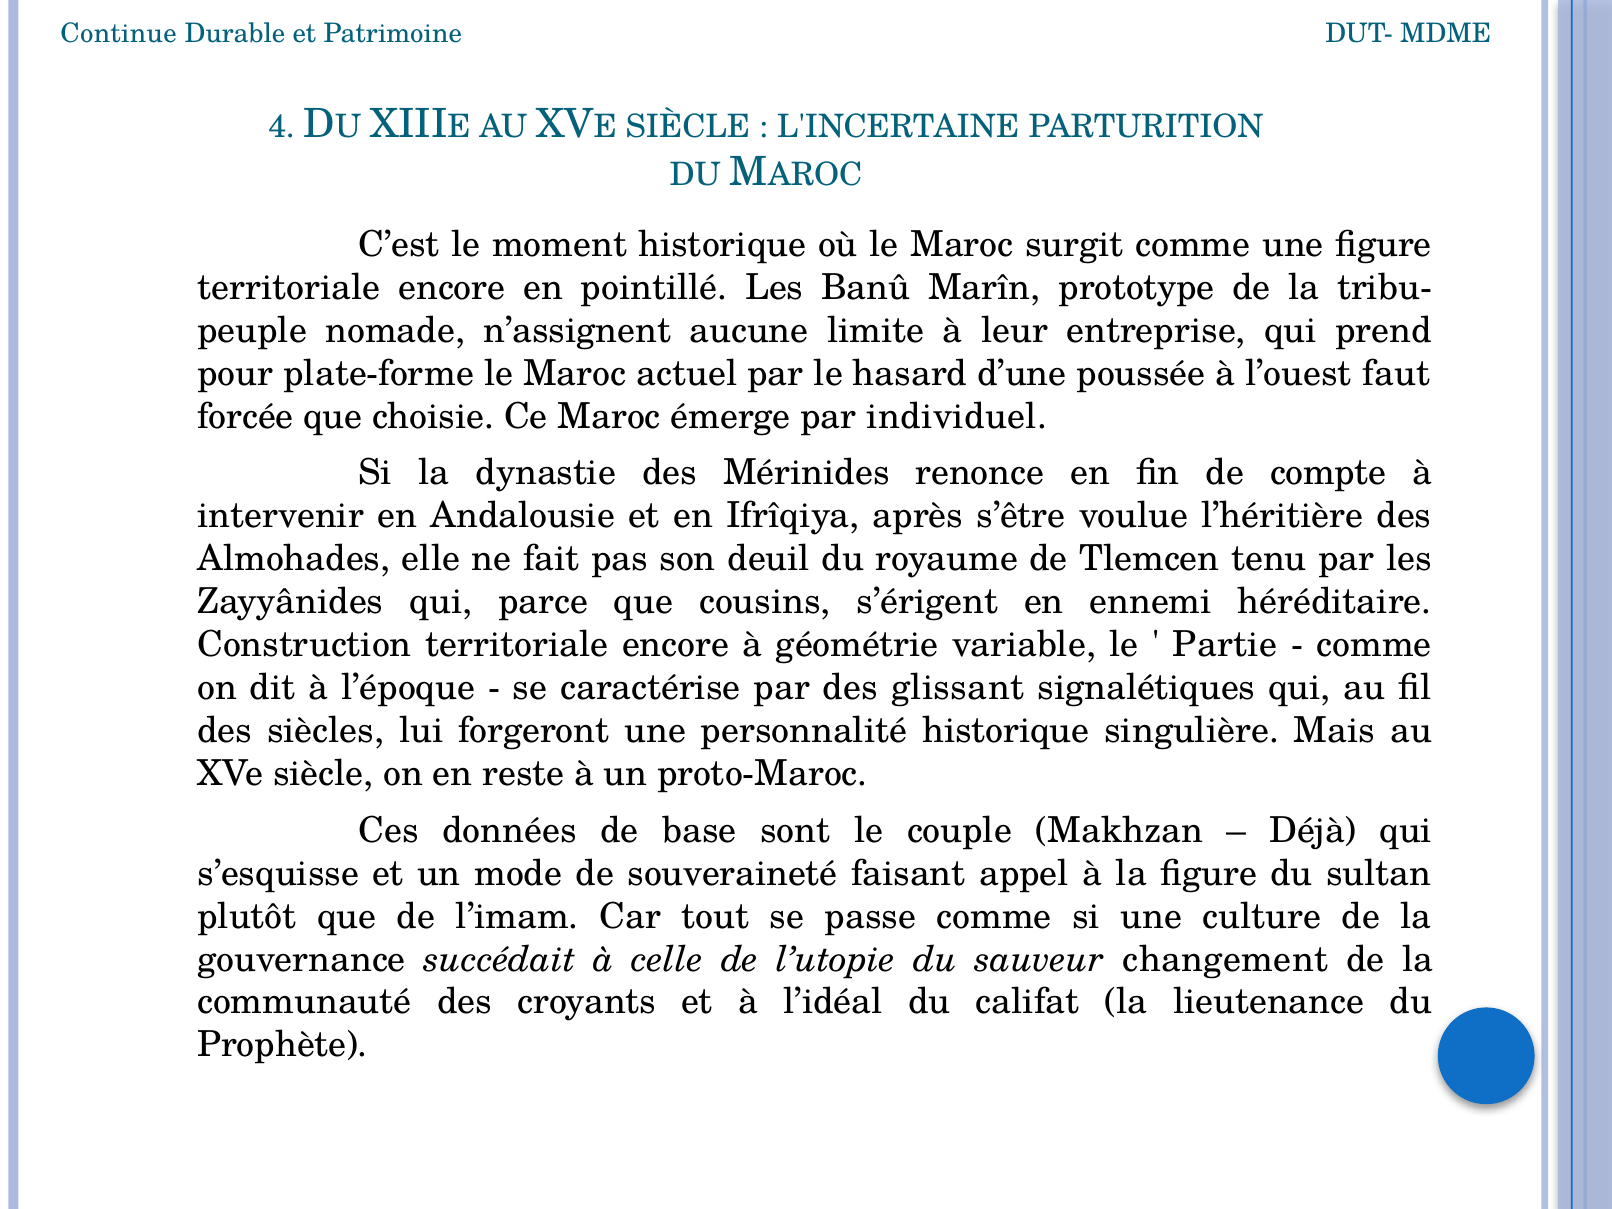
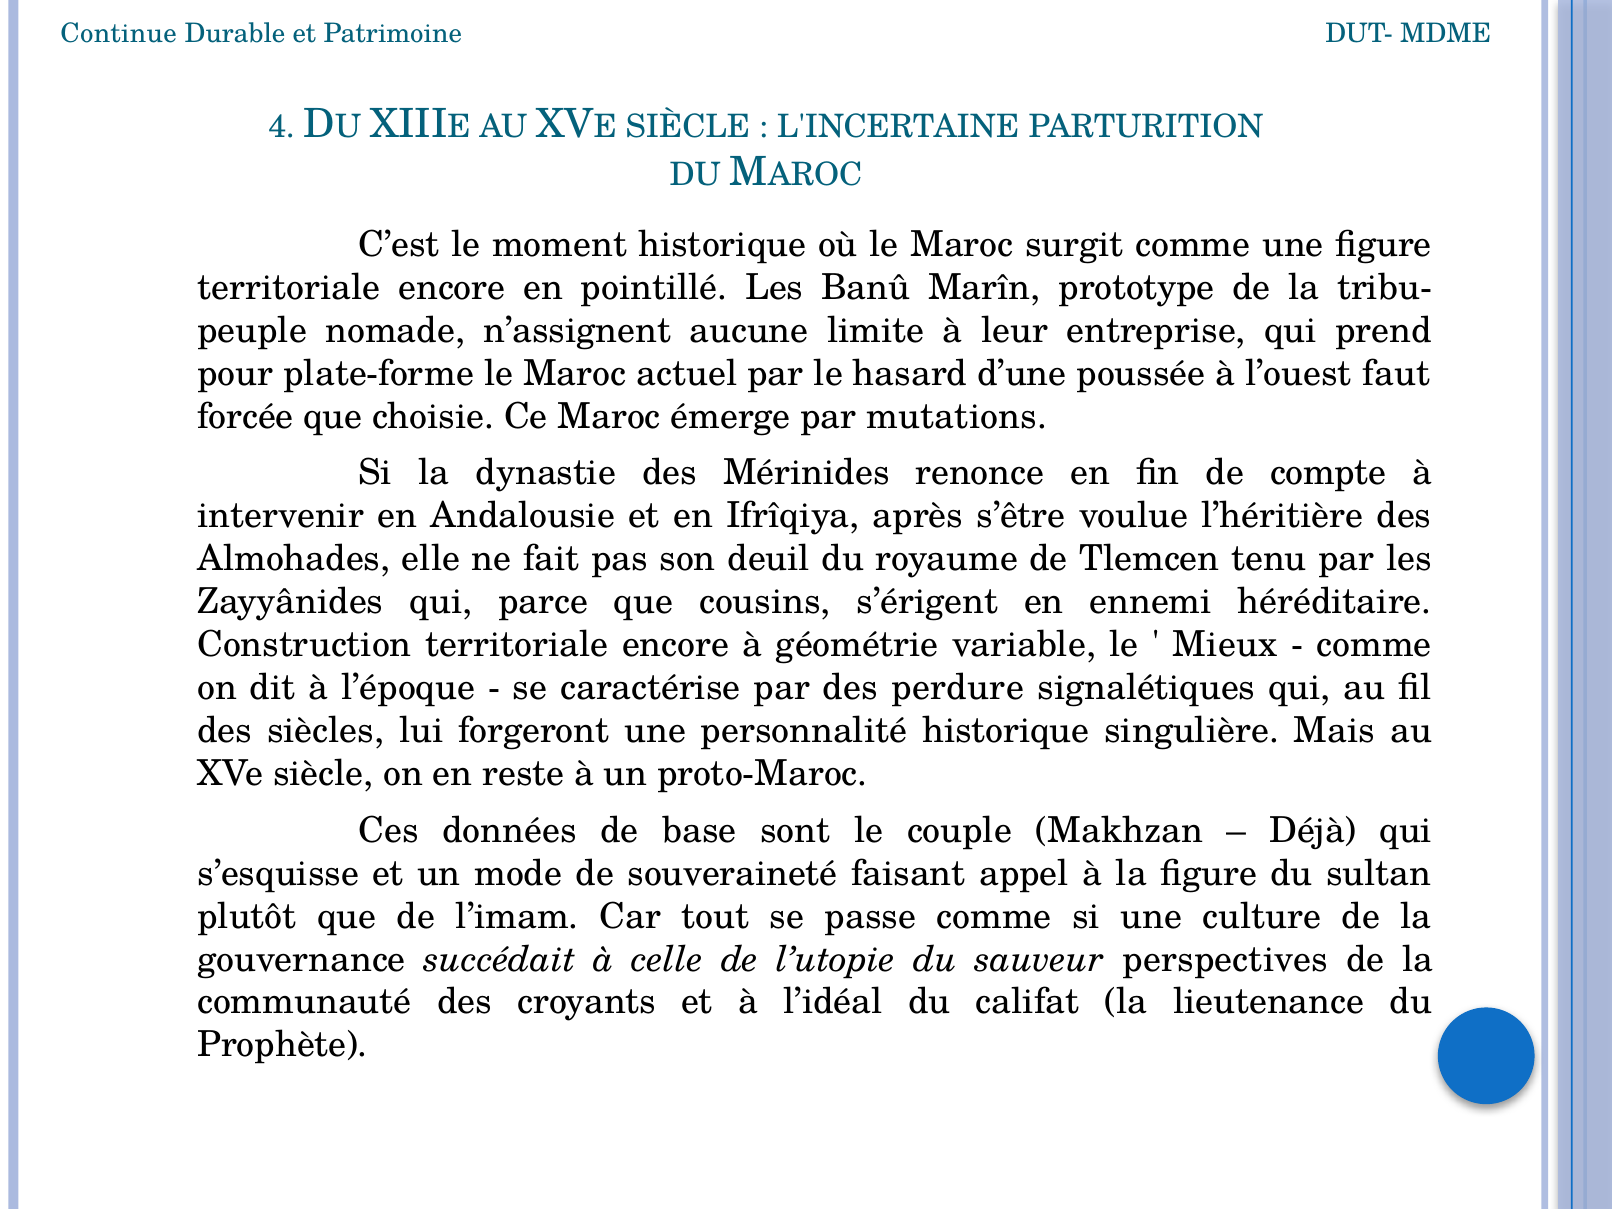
individuel: individuel -> mutations (957, 417)
Partie: Partie -> Mieux (1225, 645)
glissant: glissant -> perdure (958, 688)
changement: changement -> perspectives (1226, 959)
